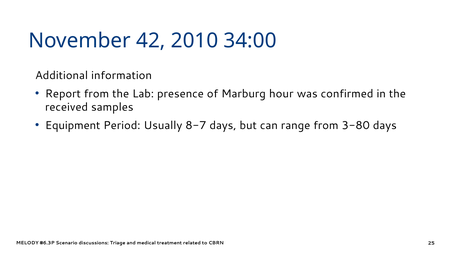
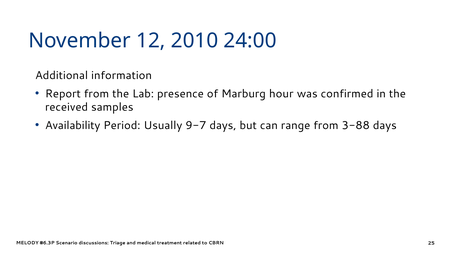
42: 42 -> 12 (151, 41)
34:00: 34:00 -> 24:00 (250, 41)
Equipment: Equipment -> Availability (73, 126)
8-7: 8-7 -> 9-7 (196, 126)
3-80: 3-80 -> 3-88 (356, 126)
